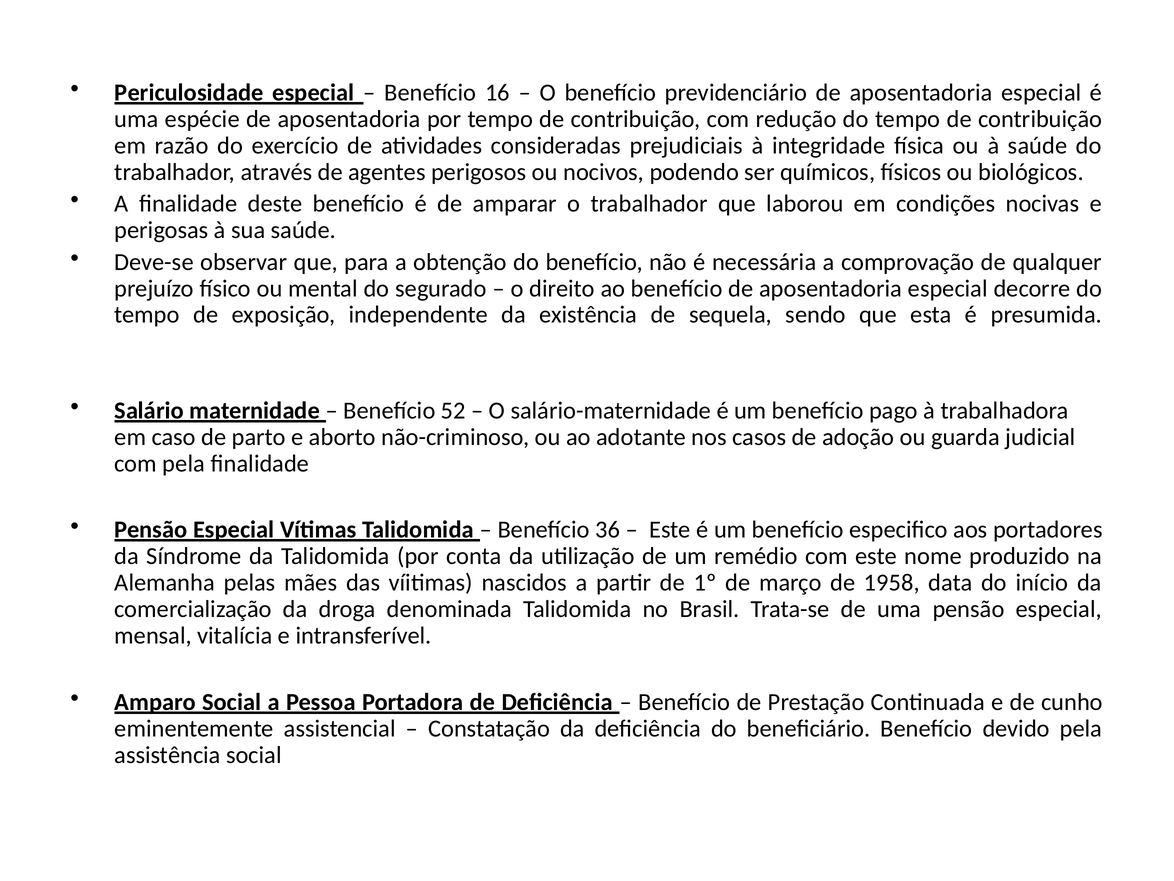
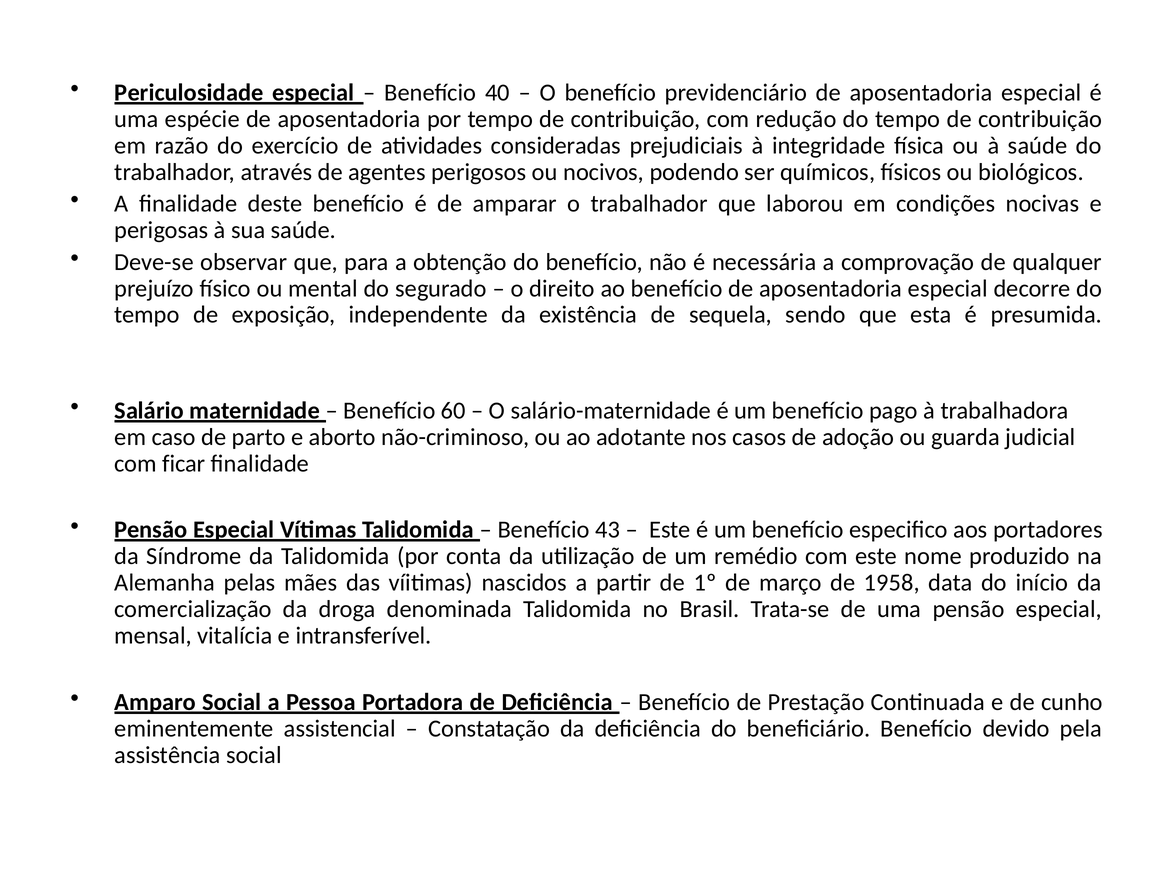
16: 16 -> 40 (497, 93)
52: 52 -> 60 (453, 410)
com pela: pela -> ficar (184, 463)
36: 36 -> 43 (608, 530)
